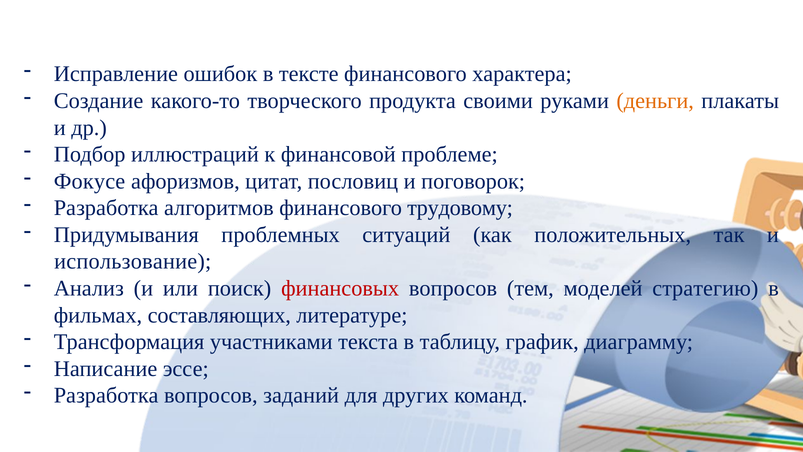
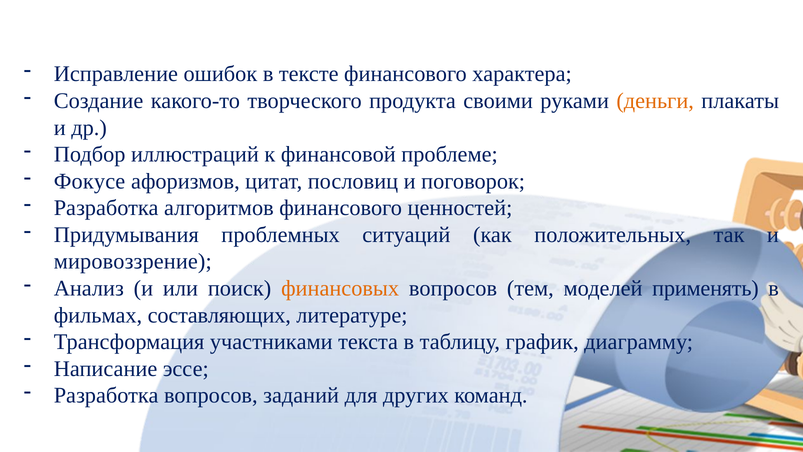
трудовому: трудовому -> ценностей (460, 208)
использование: использование -> мировоззрение (133, 261)
финансовых colour: red -> orange (340, 288)
стратегию: стратегию -> применять (705, 288)
